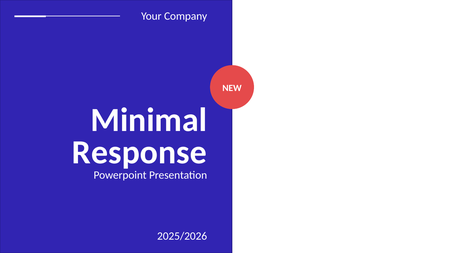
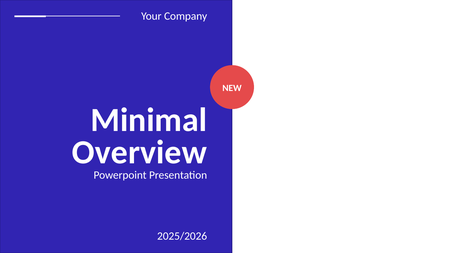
Response: Response -> Overview (139, 153)
